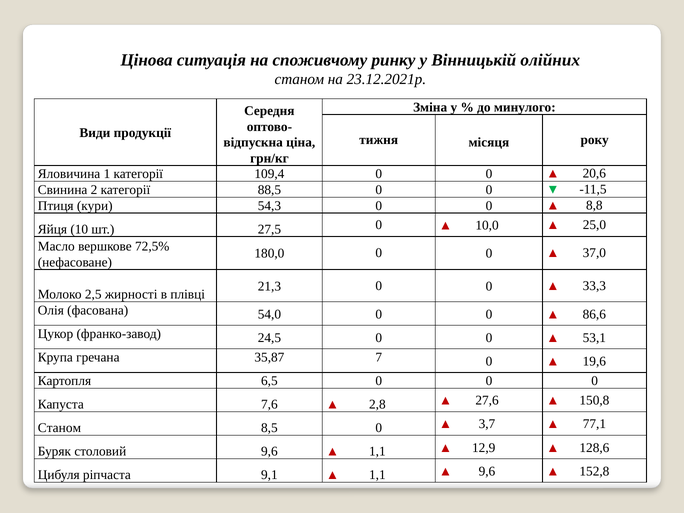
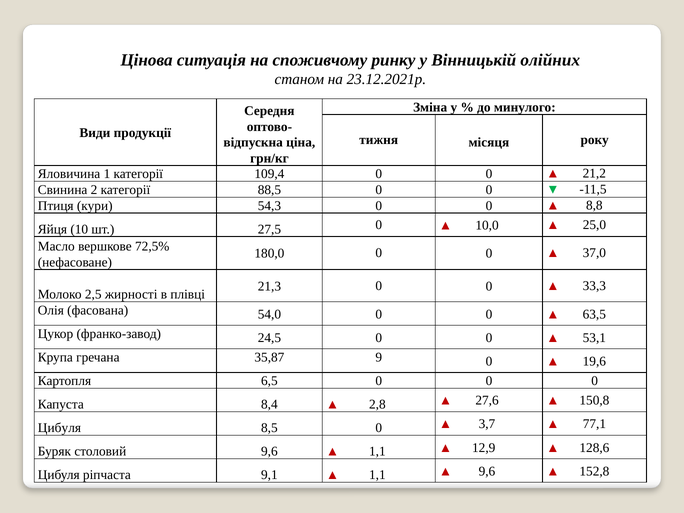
20,6: 20,6 -> 21,2 (594, 173)
86,6: 86,6 -> 63,5 (594, 314)
7: 7 -> 9 (379, 357)
7,6: 7,6 -> 8,4 (269, 404)
Станом: Станом -> Цибуля (59, 428)
